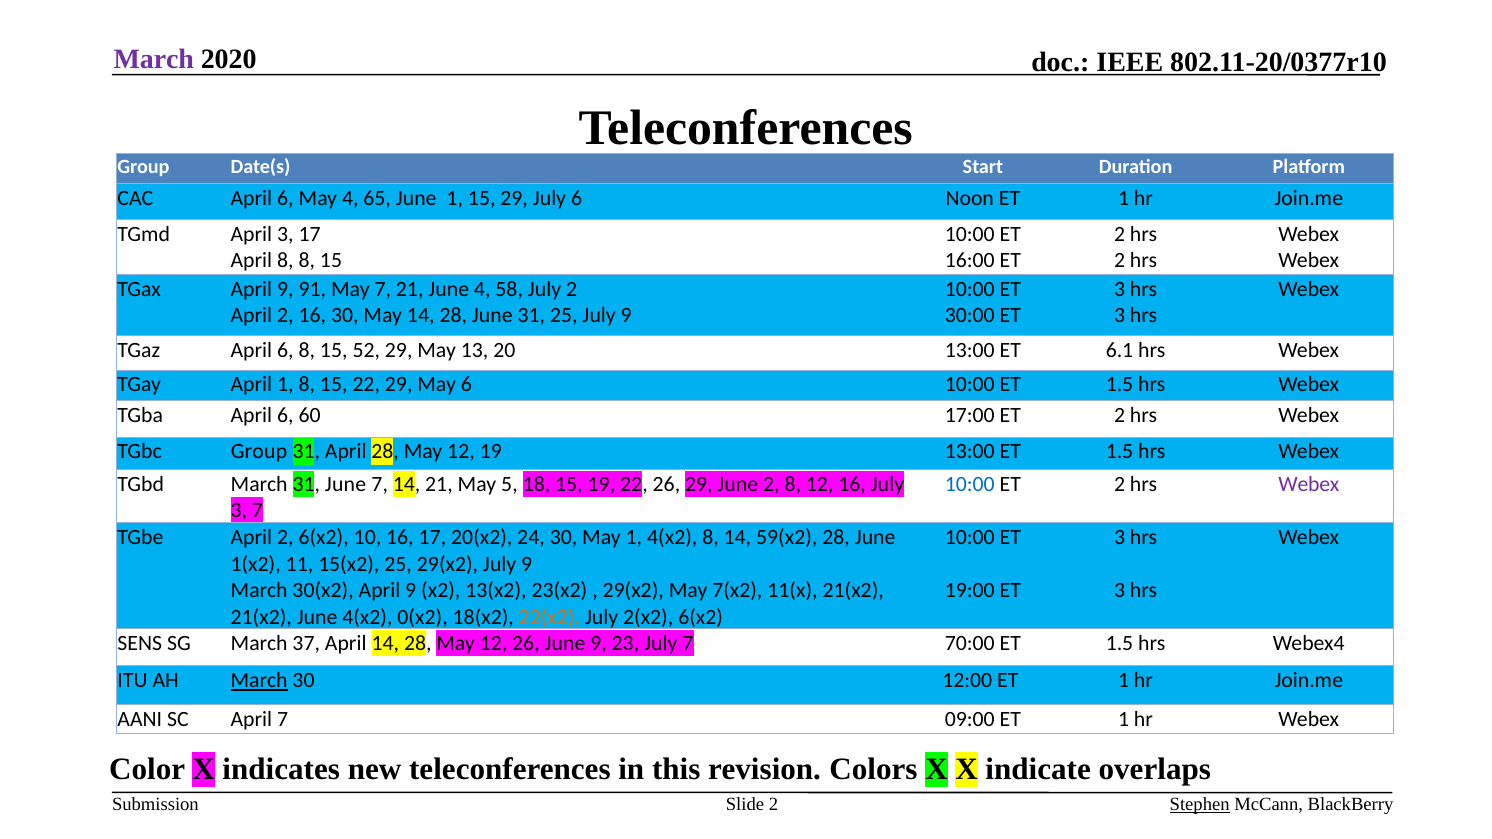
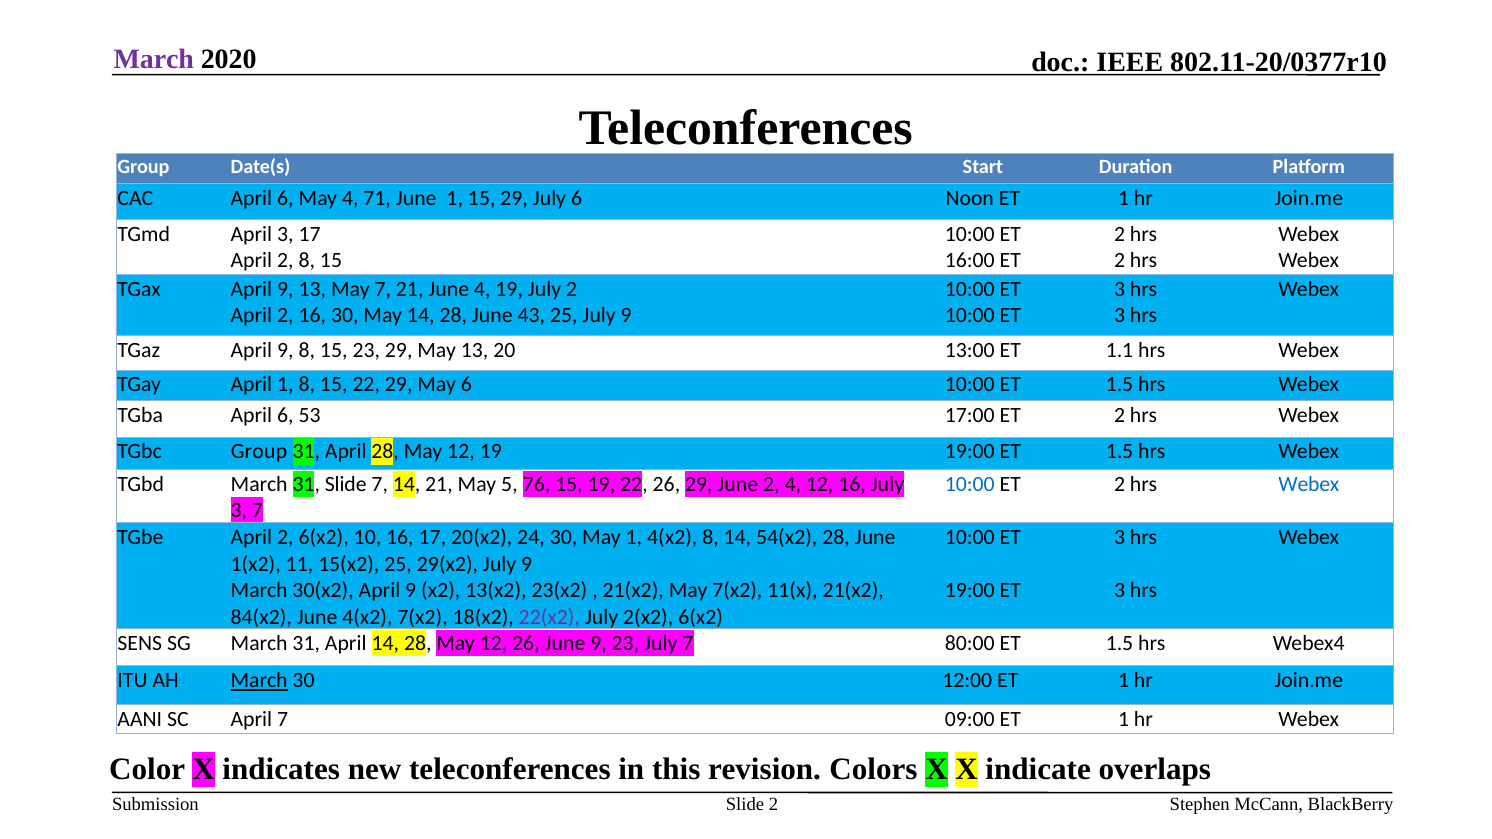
65: 65 -> 71 (377, 198)
8: 8 -> 2 (285, 261)
9 91: 91 -> 13 (312, 289)
4 58: 58 -> 19 (509, 289)
June 31: 31 -> 43 (531, 316)
30:00: 30:00 -> 10:00 (970, 316)
TGaz April 6: 6 -> 9 (285, 350)
15 52: 52 -> 23 (366, 350)
6.1: 6.1 -> 1.1 (1120, 350)
60: 60 -> 53 (310, 416)
19 13:00: 13:00 -> 19:00 (970, 452)
31 June: June -> Slide (346, 484)
18: 18 -> 76 (536, 484)
2 8: 8 -> 4 (793, 484)
Webex colour: purple -> blue (1309, 484)
59(x2: 59(x2 -> 54(x2 (787, 538)
29(x2: 29(x2 -> 21(x2 (633, 591)
21(x2: 21(x2 -> 84(x2 (261, 617)
4(x2 0(x2: 0(x2 -> 7(x2 (423, 617)
22(x2 colour: orange -> purple (549, 617)
SG March 37: 37 -> 31 (306, 643)
70:00: 70:00 -> 80:00 (970, 643)
Stephen underline: present -> none (1200, 805)
